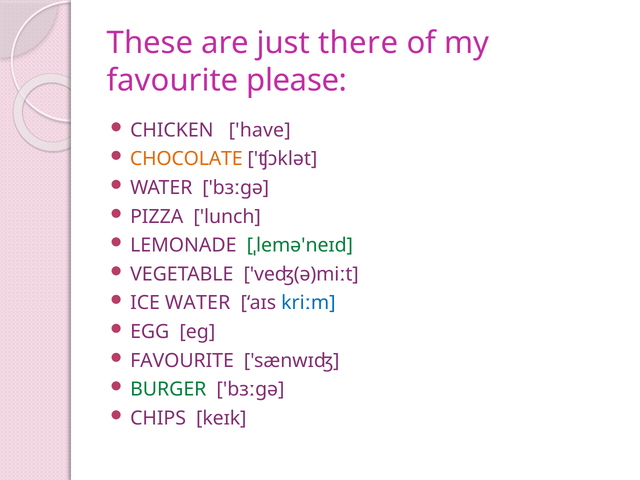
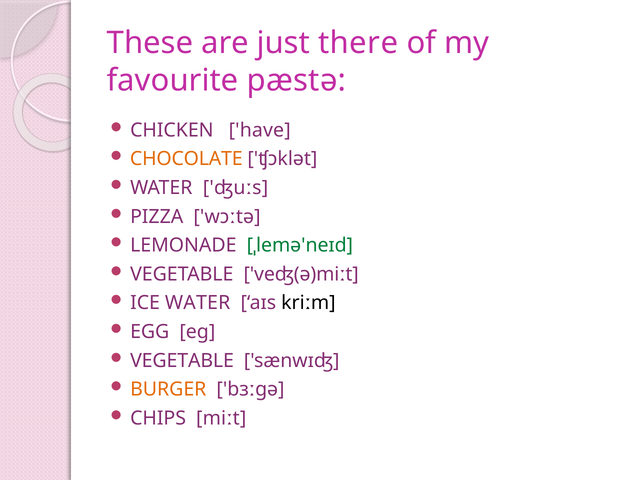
please: please -> pæstə (296, 81)
WATER bɜːgə: bɜːgə -> ʤuːs (236, 188)
lunch: lunch -> wɔːtə (227, 217)
kriːm colour: blue -> black (308, 303)
FAVOURITE: FAVOURITE -> VEGETABLE (182, 361)
BURGER colour: green -> orange (168, 389)
keɪk: keɪk -> miːt (221, 418)
